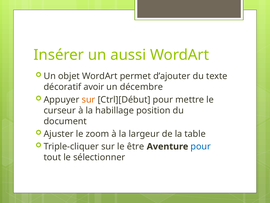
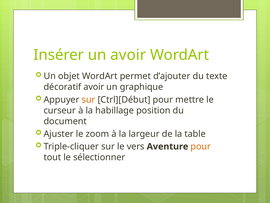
un aussi: aussi -> avoir (128, 55)
décembre: décembre -> graphique (141, 87)
être: être -> vers (136, 146)
pour colour: blue -> orange (201, 146)
